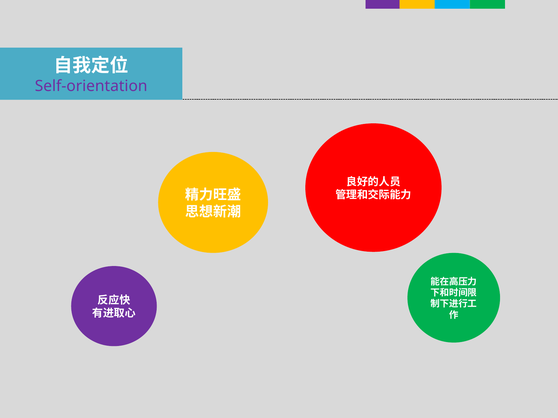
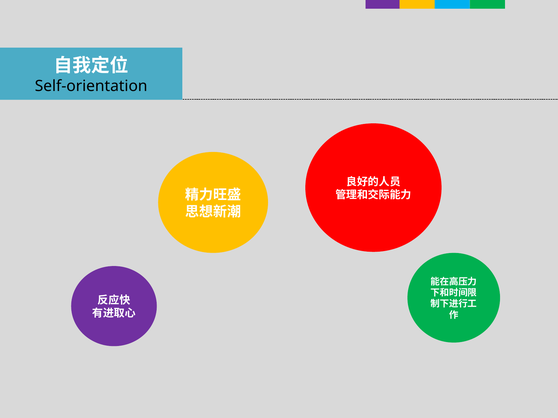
Self-orientation colour: purple -> black (91, 86)
